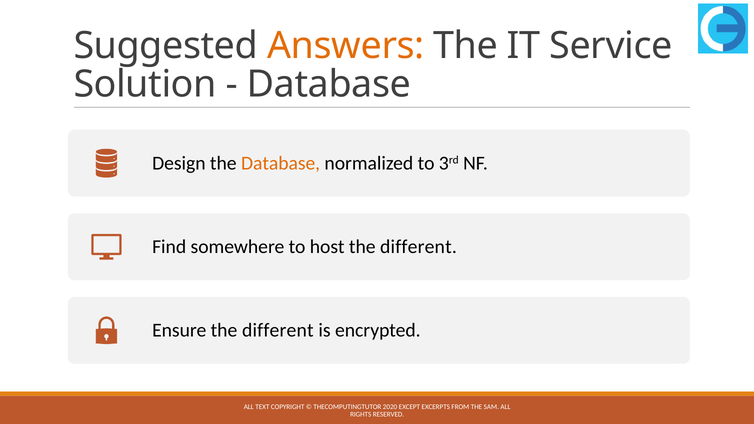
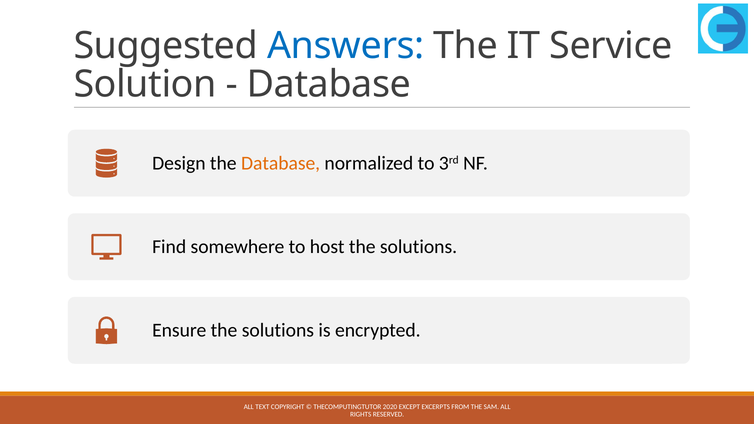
Answers colour: orange -> blue (346, 46)
different: different -> solutions (419, 247)
different: different -> solutions (278, 330)
